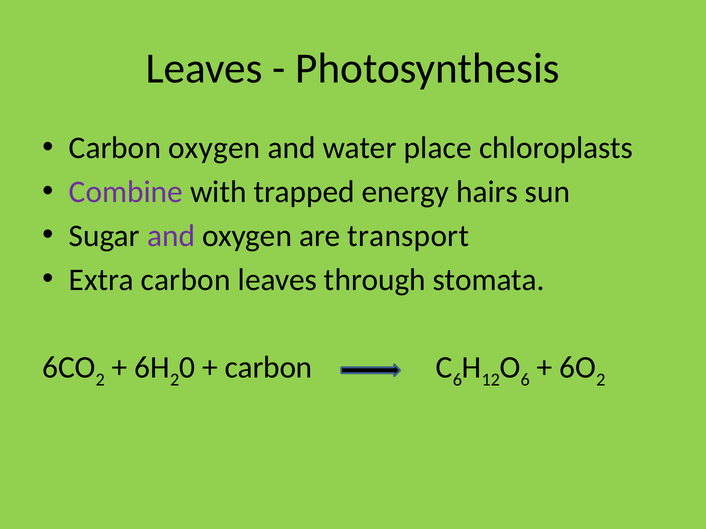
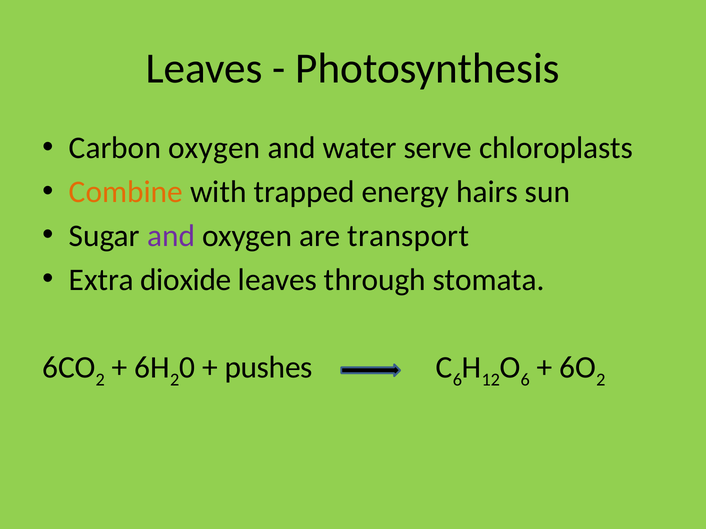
place: place -> serve (438, 148)
Combine colour: purple -> orange (126, 192)
Extra carbon: carbon -> dioxide (186, 280)
carbon: carbon -> pushes (269, 368)
